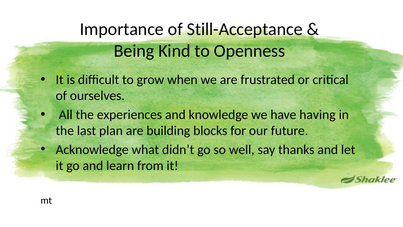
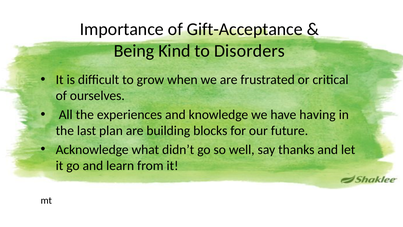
Still-Acceptance: Still-Acceptance -> Gift-Acceptance (245, 29)
Openness: Openness -> Disorders (249, 51)
